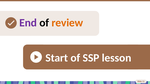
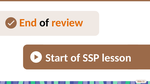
End colour: purple -> orange (28, 23)
